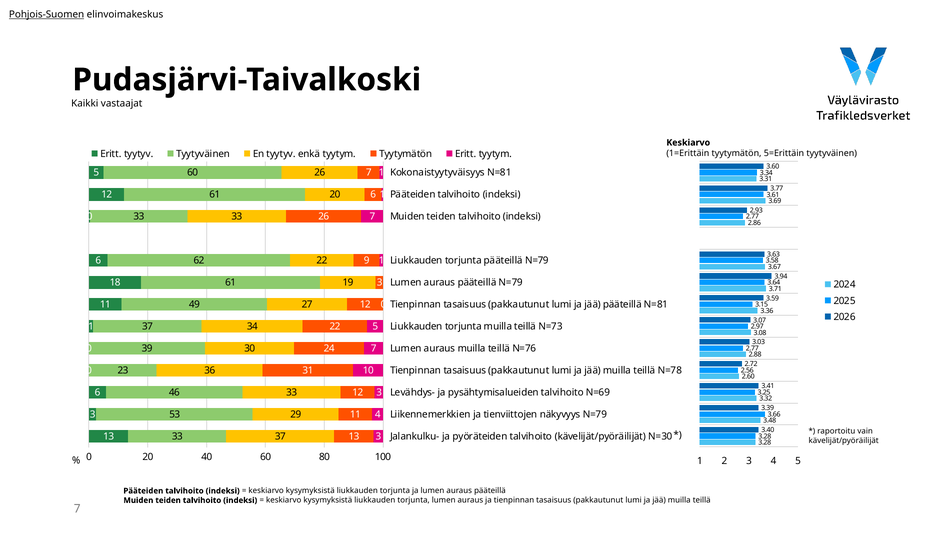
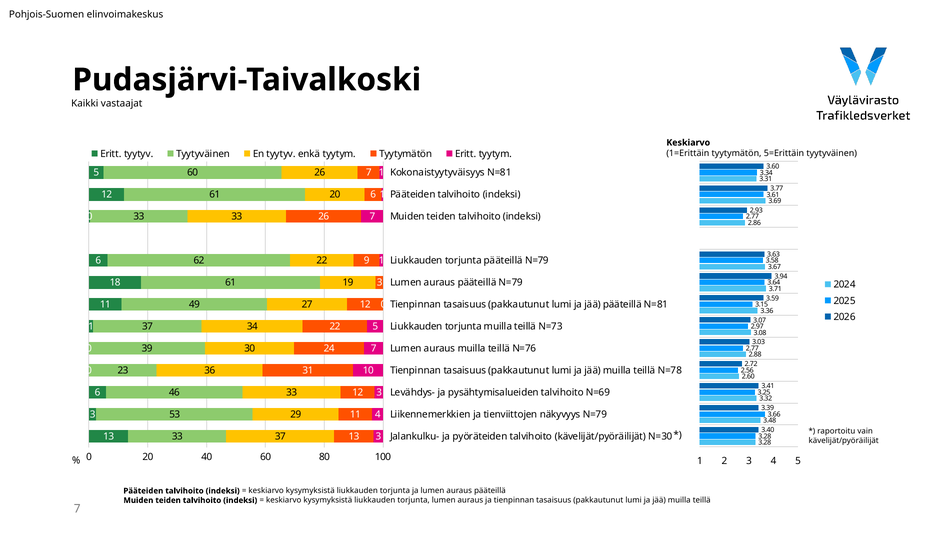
Pohjois-Suomen underline: present -> none (47, 15)
